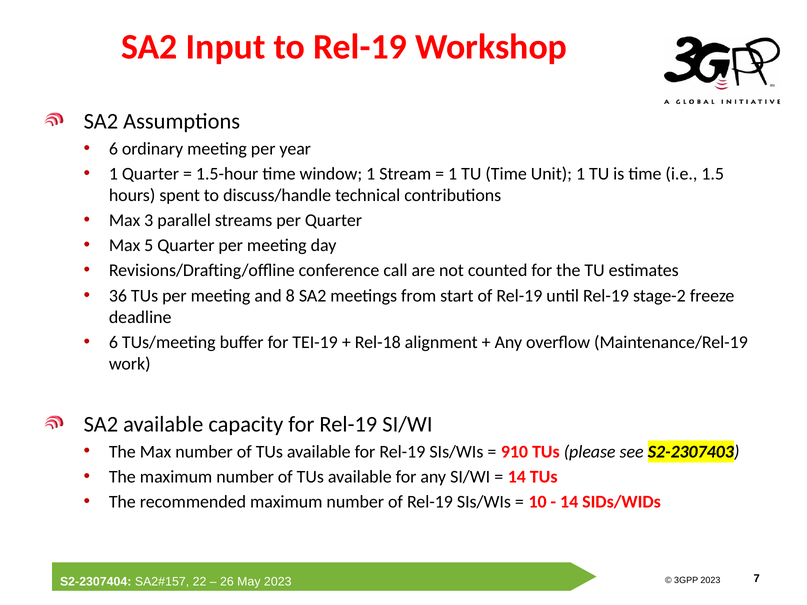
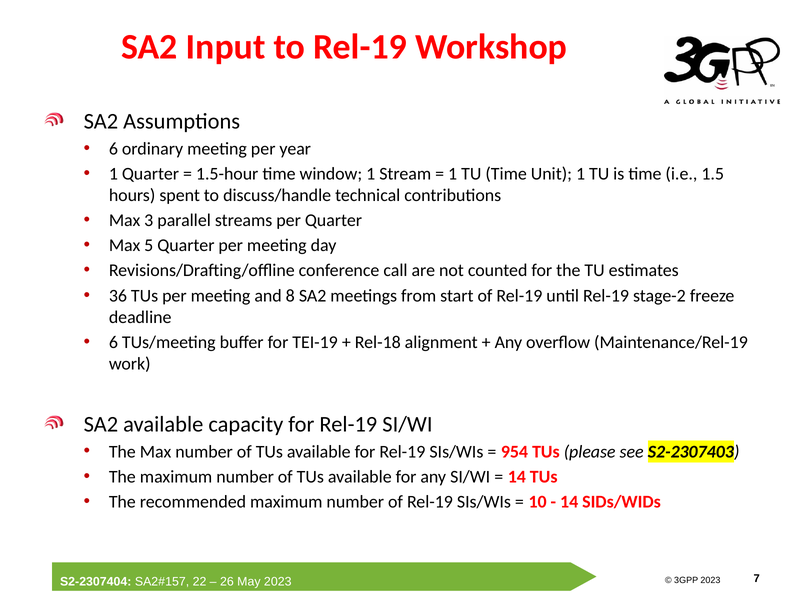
910: 910 -> 954 (514, 452)
